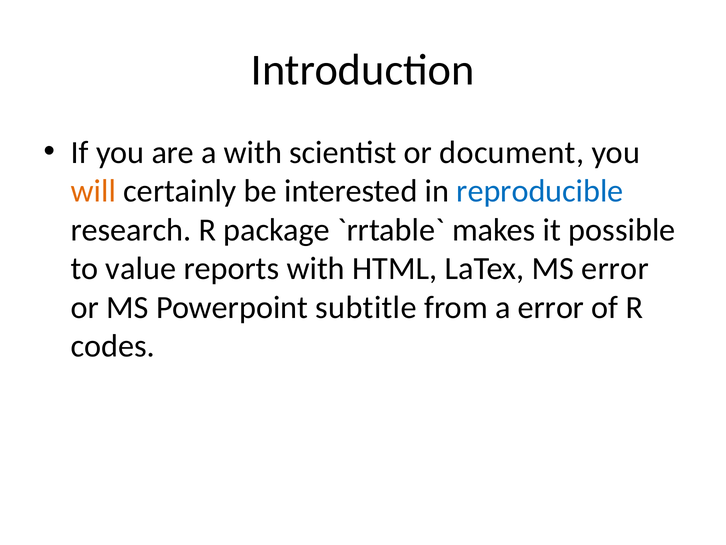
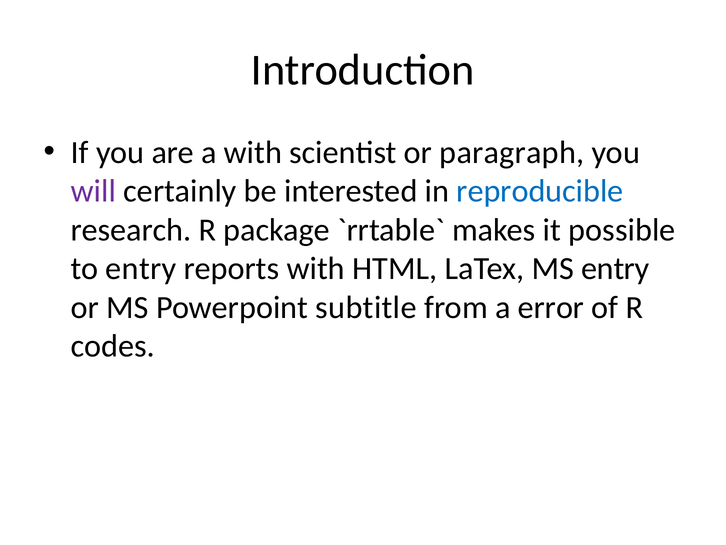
document: document -> paragraph (512, 152)
will colour: orange -> purple (93, 191)
to value: value -> entry (141, 268)
MS error: error -> entry (615, 268)
